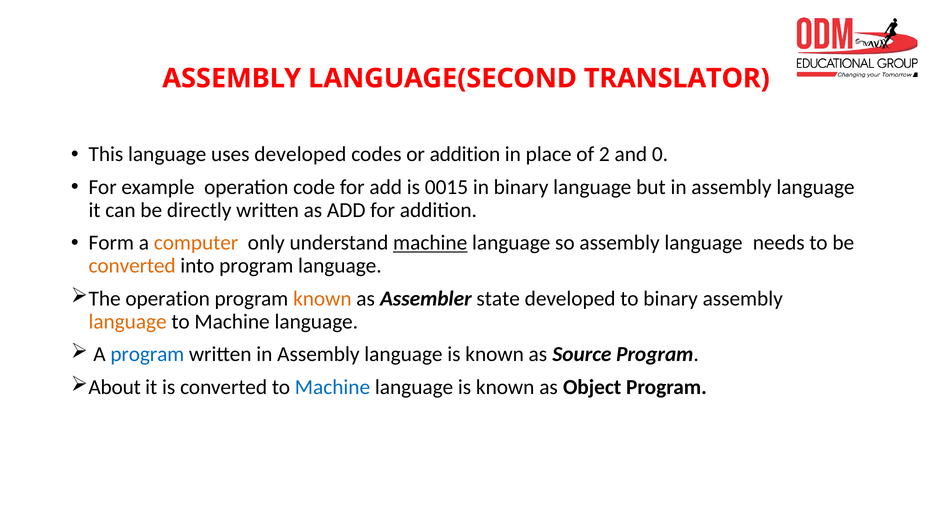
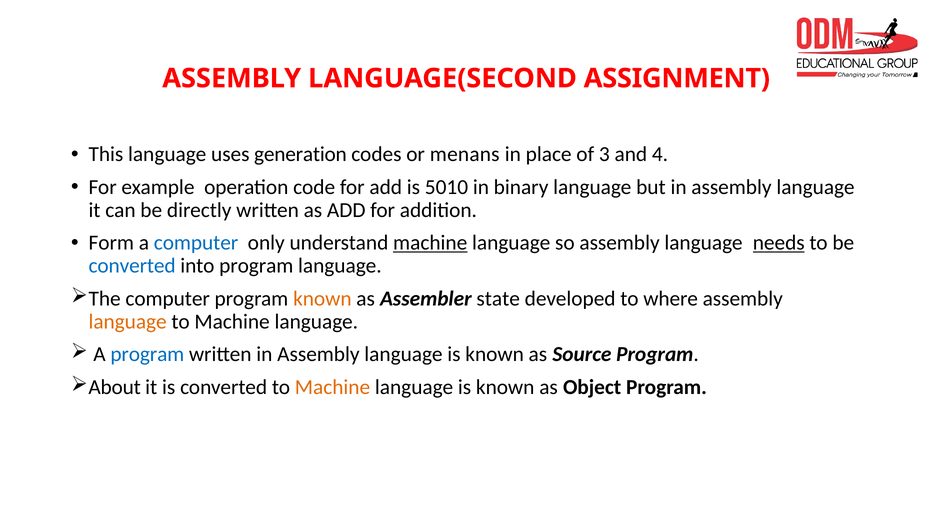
TRANSLATOR: TRANSLATOR -> ASSIGNMENT (677, 78)
uses developed: developed -> generation (300, 154)
or addition: addition -> menans (465, 154)
2: 2 -> 3 (604, 154)
0: 0 -> 4 (660, 154)
0015: 0015 -> 5010 (446, 187)
computer colour: orange -> blue (196, 243)
needs underline: none -> present (779, 243)
converted colour: orange -> blue (132, 266)
The operation: operation -> computer (168, 299)
to binary: binary -> where (671, 299)
Machine colour: blue -> orange (333, 387)
